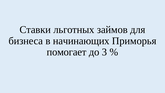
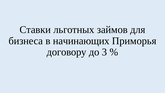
помогает: помогает -> договору (67, 52)
